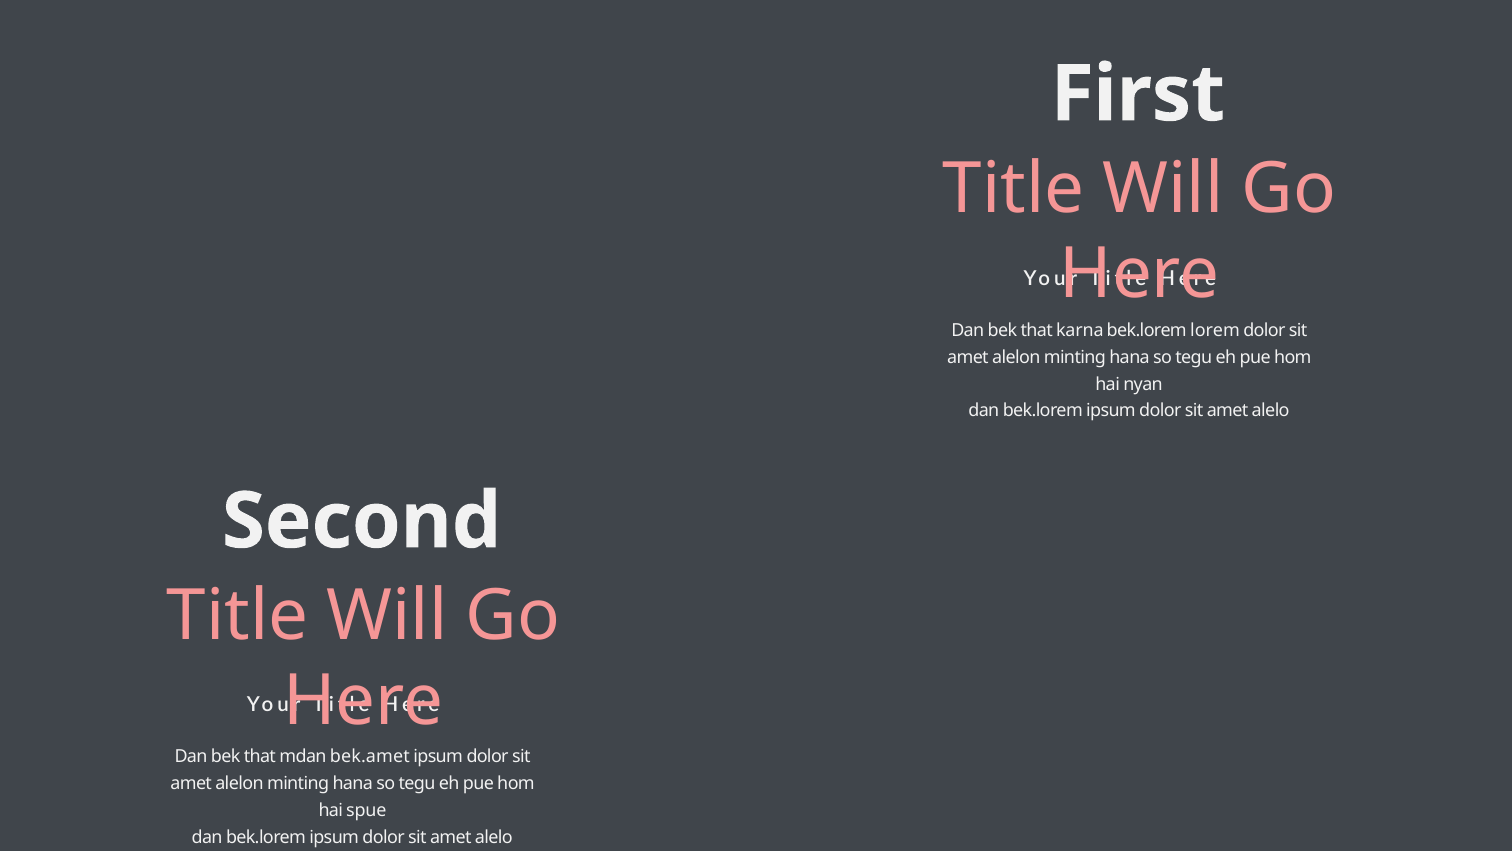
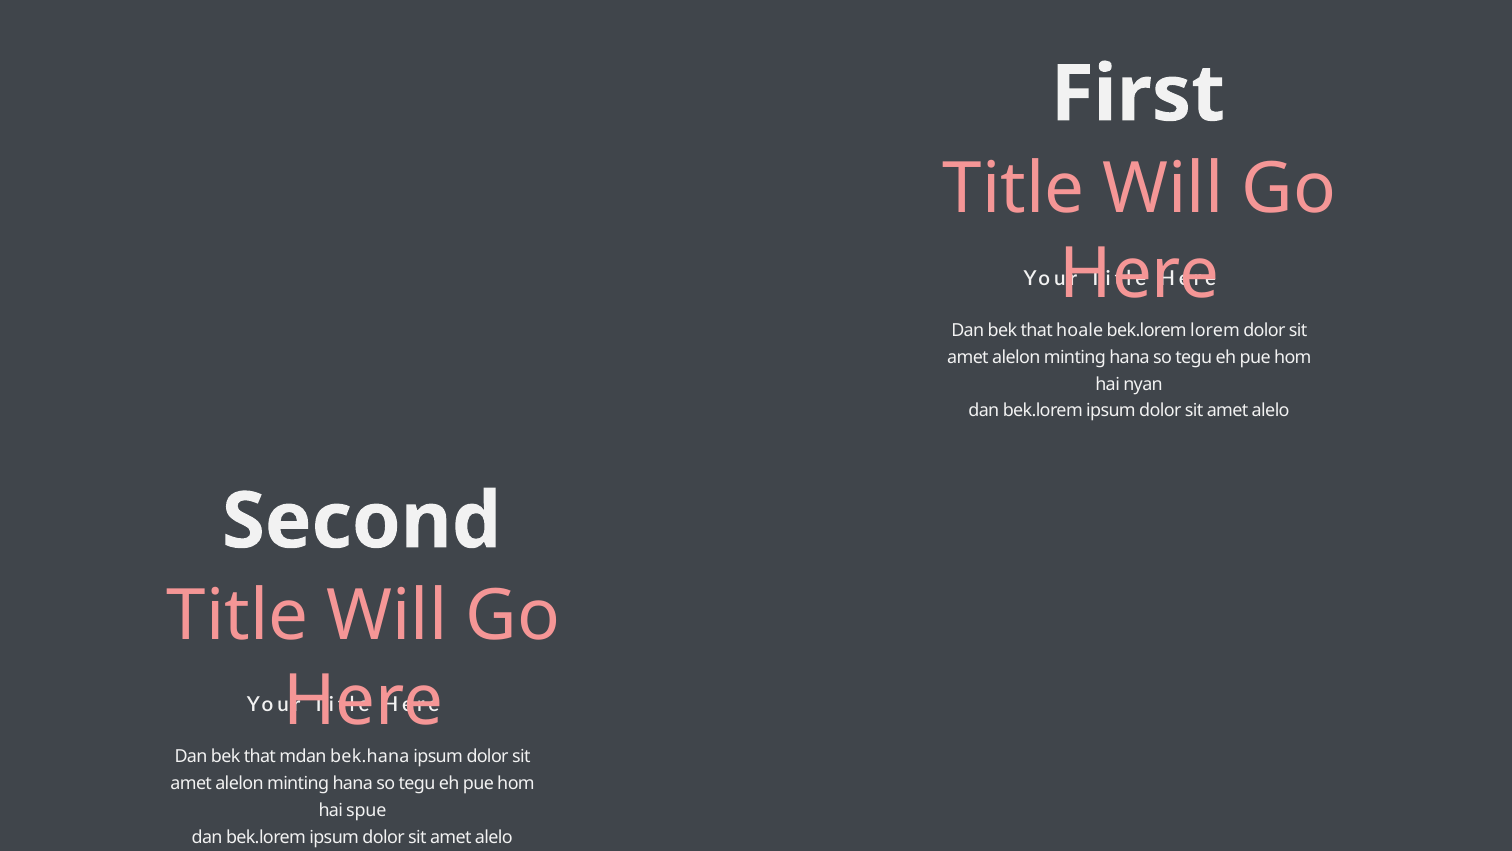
karna: karna -> hoale (1080, 330)
bek.amet: bek.amet -> bek.hana (370, 757)
